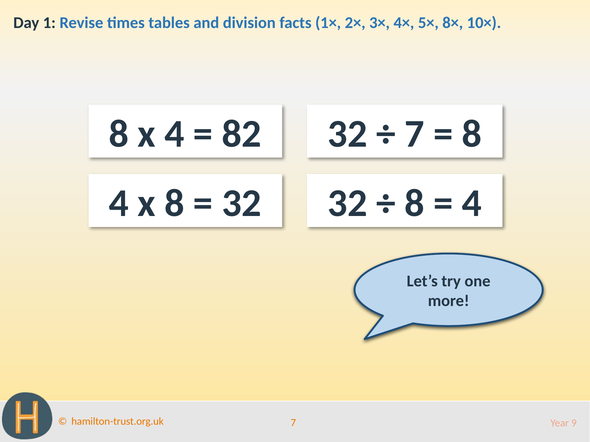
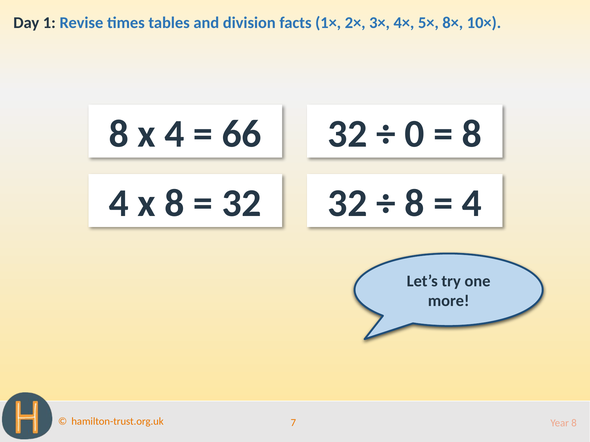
82: 82 -> 66 (242, 134)
7: 7 -> 0 (415, 134)
Year 9: 9 -> 8 (574, 423)
